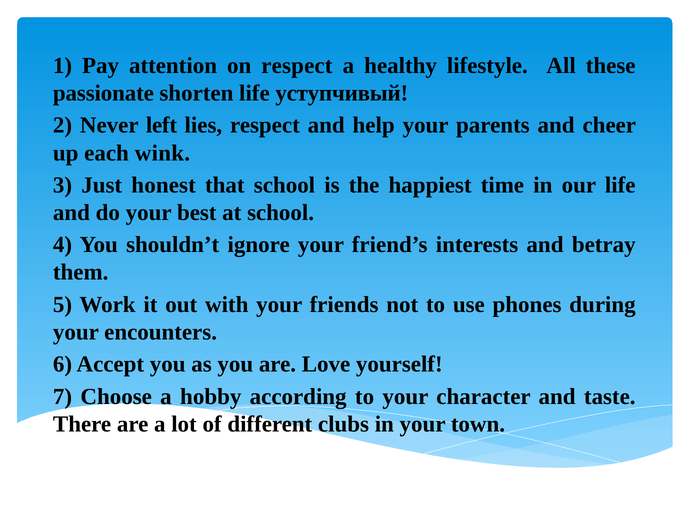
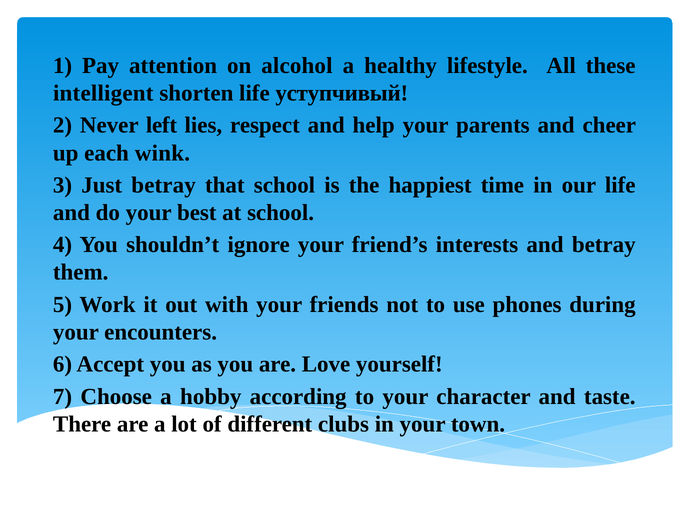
on respect: respect -> alcohol (297, 66)
passionate: passionate -> intelligent (103, 93)
Just honest: honest -> betray (164, 185)
